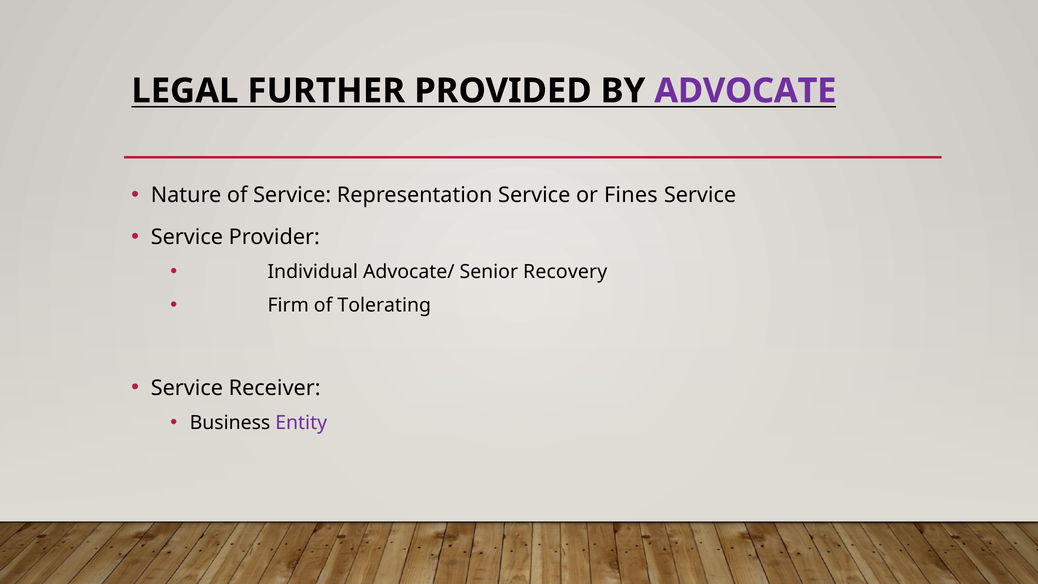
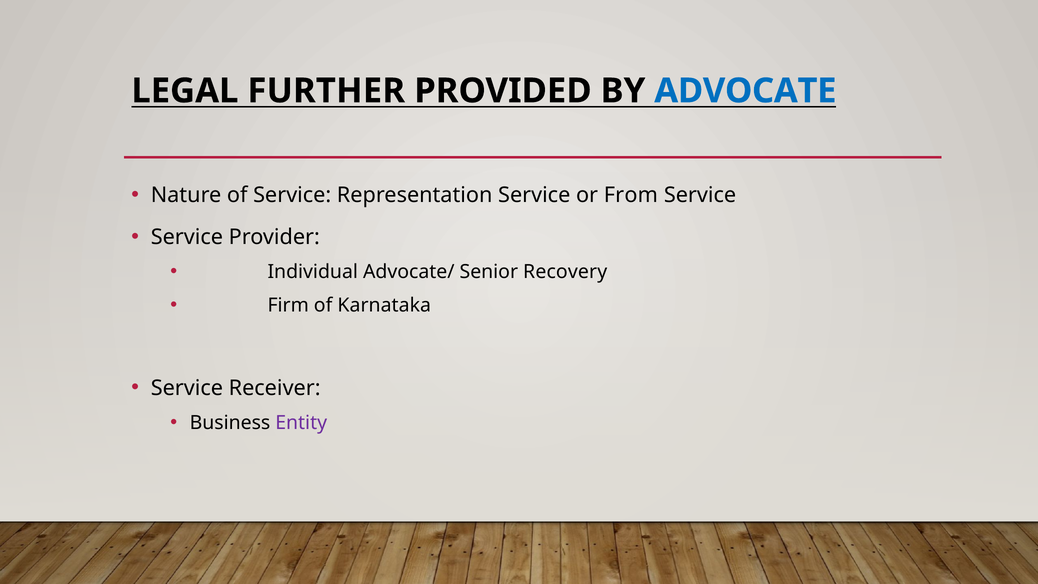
ADVOCATE colour: purple -> blue (745, 91)
Fines: Fines -> From (631, 195)
Tolerating: Tolerating -> Karnataka (384, 305)
